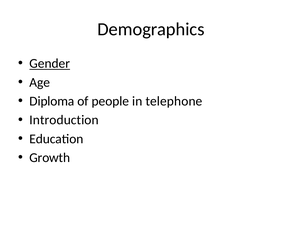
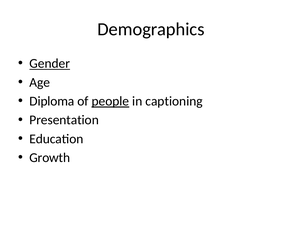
people underline: none -> present (110, 101)
telephone: telephone -> captioning (174, 101)
Introduction: Introduction -> Presentation (64, 120)
